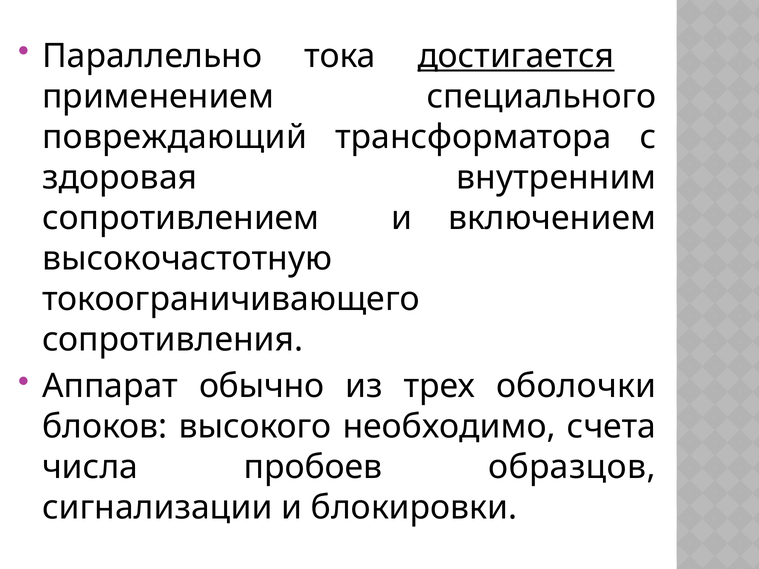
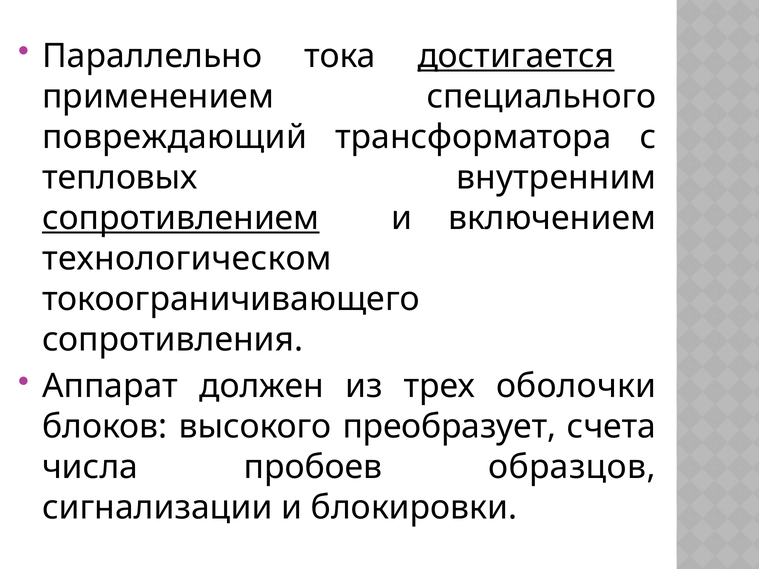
здоровая: здоровая -> тепловых (120, 178)
сопротивлением underline: none -> present (181, 218)
высокочастотную: высокочастотную -> технологическом (187, 259)
обычно: обычно -> должен (262, 387)
необходимо: необходимо -> преобразует (449, 427)
